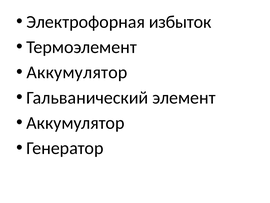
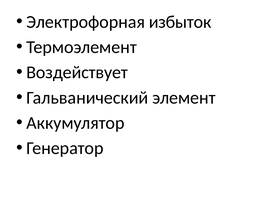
Аккумулятор: Аккумулятор -> Воздействует (77, 72)
